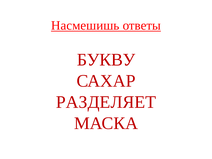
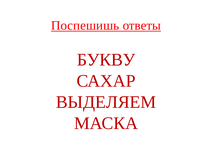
Насмешишь: Насмешишь -> Поспешишь (85, 25)
РАЗДЕЛЯЕТ: РАЗДЕЛЯЕТ -> ВЫДЕЛЯЕМ (106, 102)
